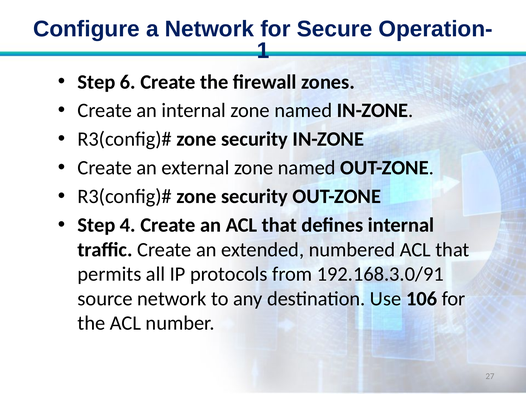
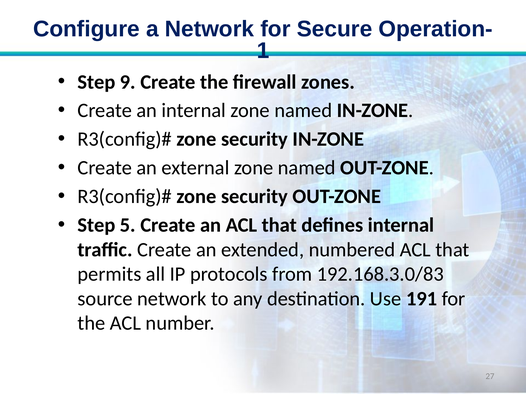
6: 6 -> 9 (128, 82)
4: 4 -> 5 (128, 225)
192.168.3.0/91: 192.168.3.0/91 -> 192.168.3.0/83 (380, 274)
106: 106 -> 191 (422, 299)
